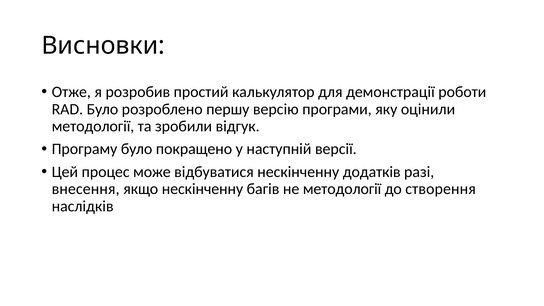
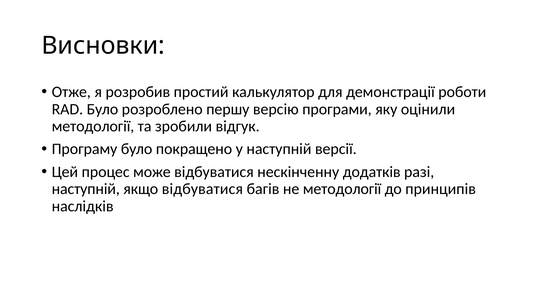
внесення: внесення -> наступній (86, 189)
якщо нескінченну: нескінченну -> відбуватися (202, 189)
створення: створення -> принципів (441, 189)
